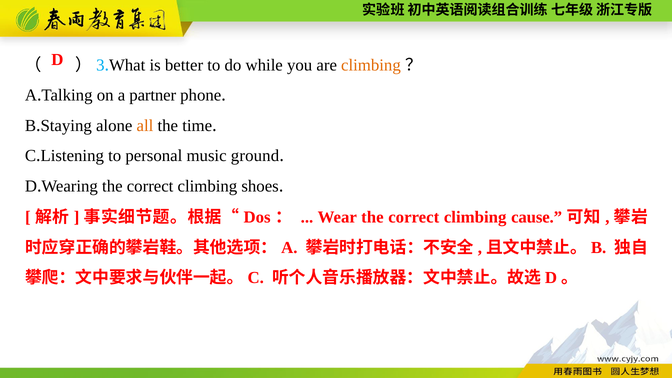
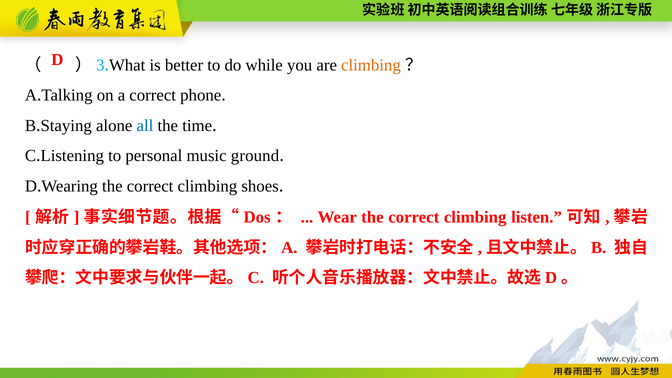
a partner: partner -> correct (153, 95)
all colour: orange -> blue (145, 125)
cause: cause -> listen (537, 217)
